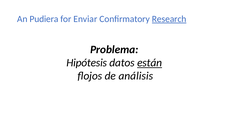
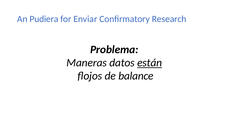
Research underline: present -> none (169, 19)
Hipótesis: Hipótesis -> Maneras (87, 63)
análisis: análisis -> balance (136, 76)
